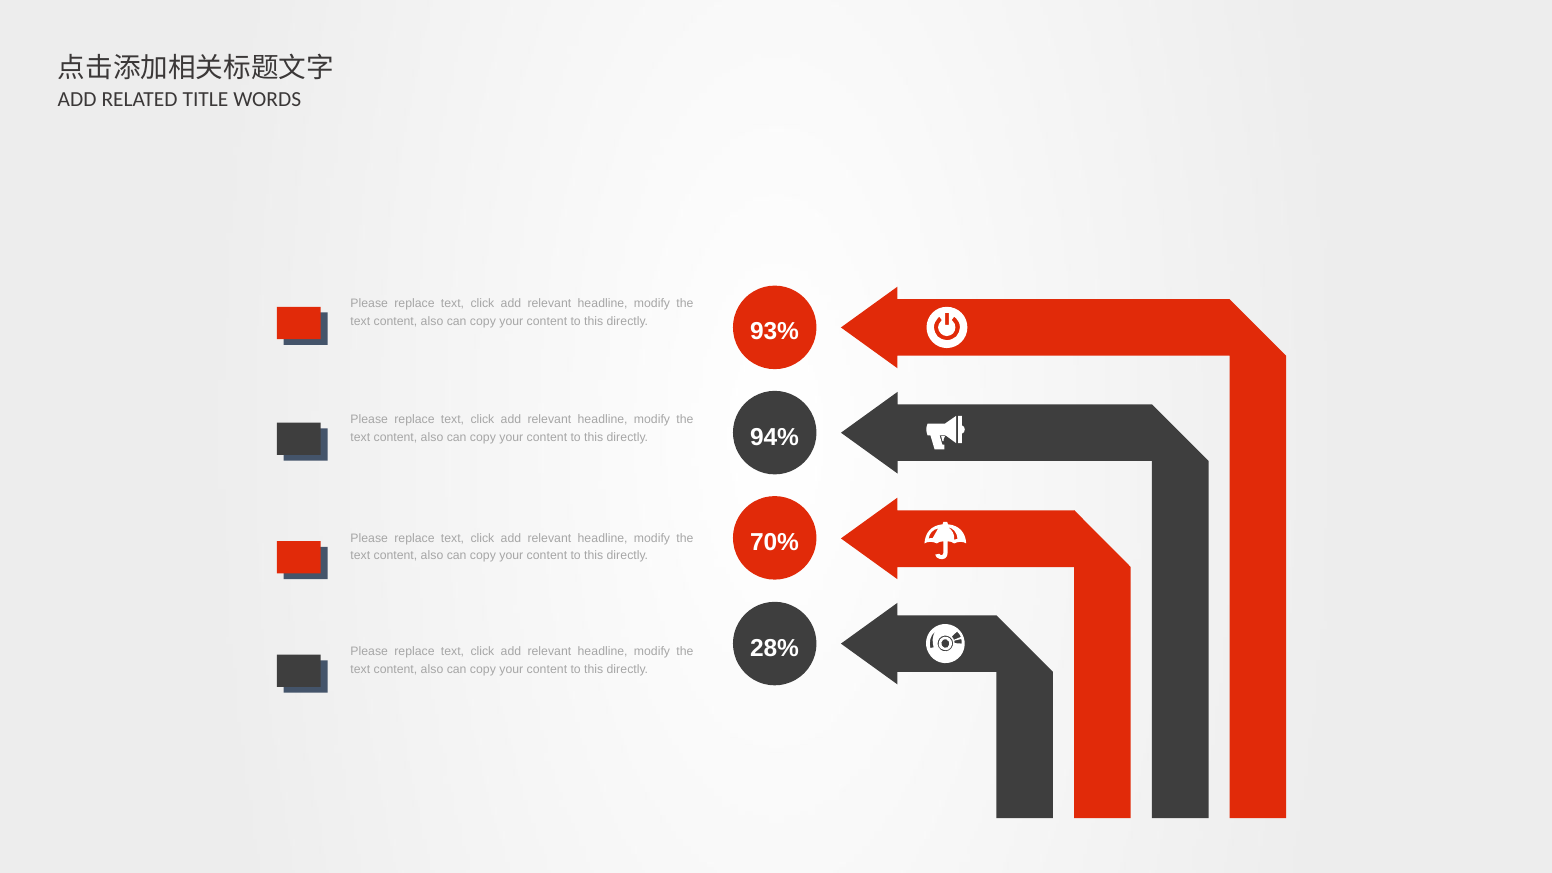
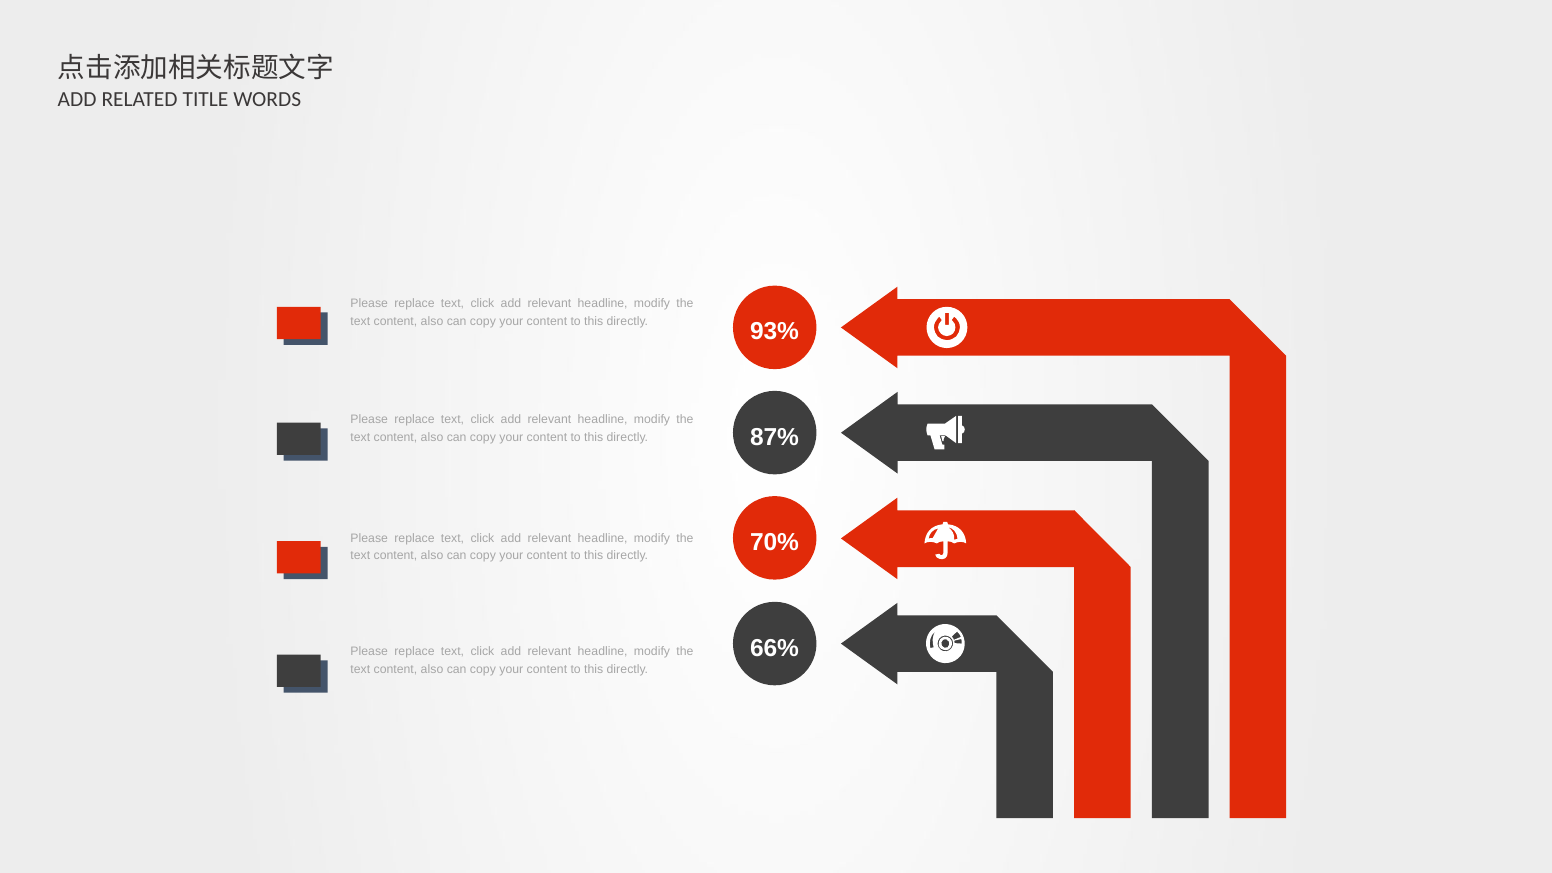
94%: 94% -> 87% (775, 437)
28%: 28% -> 66% (775, 648)
